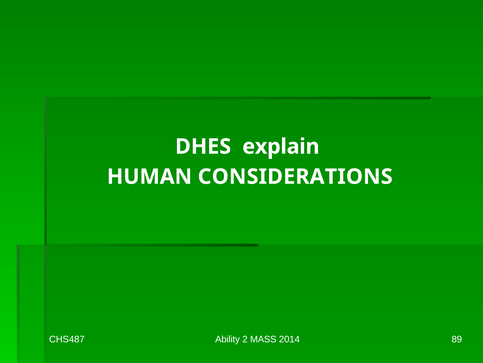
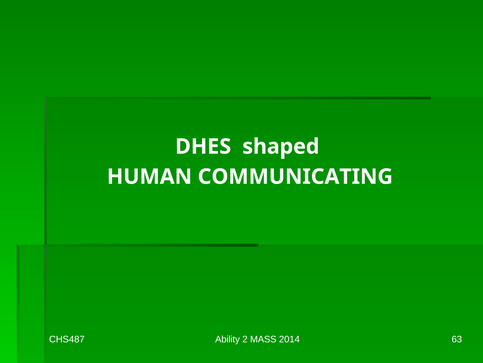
explain: explain -> shaped (281, 146)
CONSIDERATIONS: CONSIDERATIONS -> COMMUNICATING (295, 176)
89: 89 -> 63 (457, 339)
